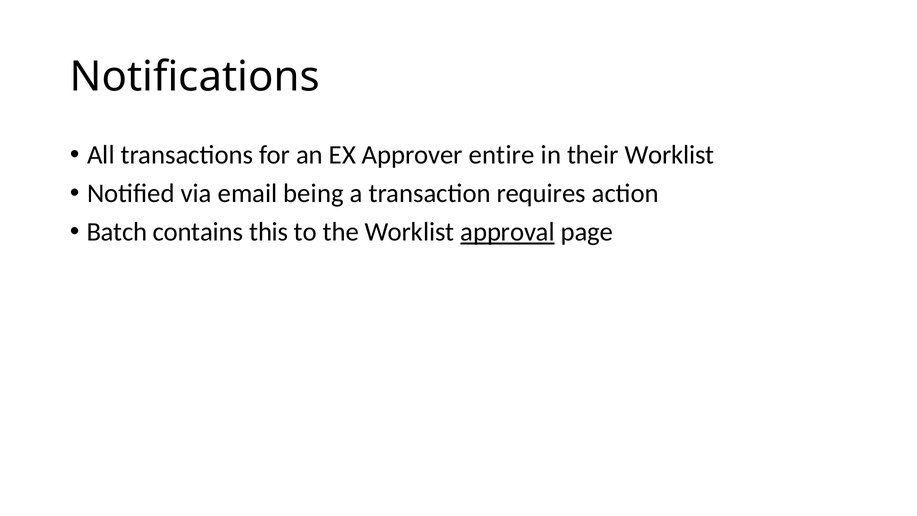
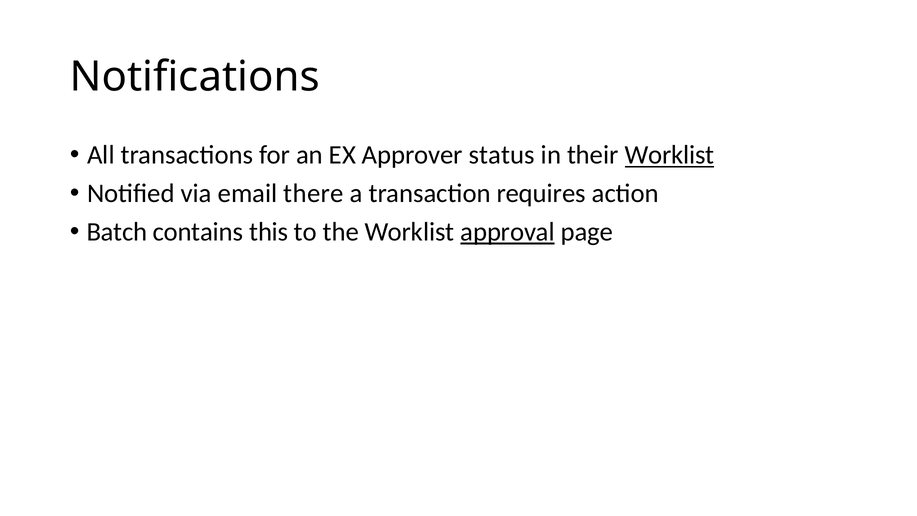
entire: entire -> status (502, 155)
Worklist underline: none -> present (670, 155)
being: being -> there (313, 193)
